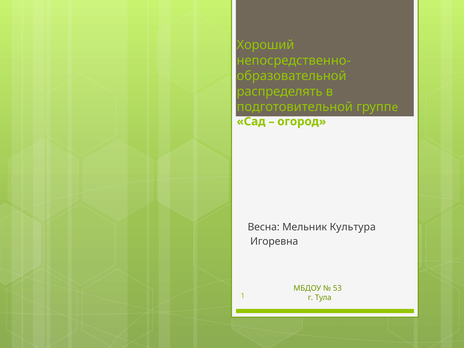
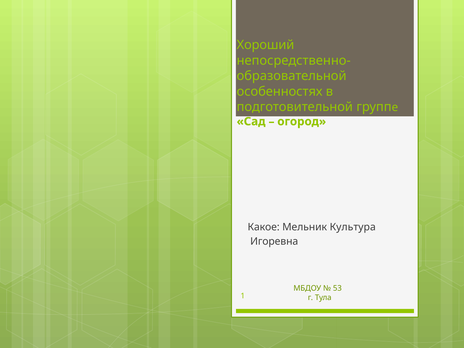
распределять: распределять -> особенностях (280, 91)
Весна: Весна -> Какое (264, 227)
